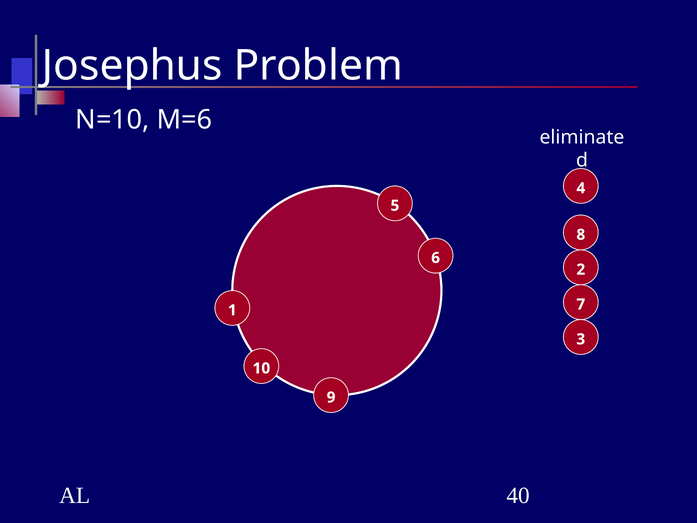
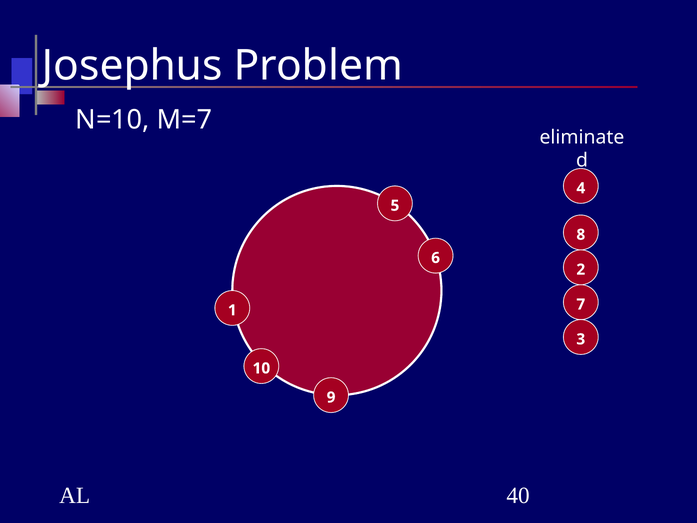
M=6: M=6 -> M=7 (184, 120)
